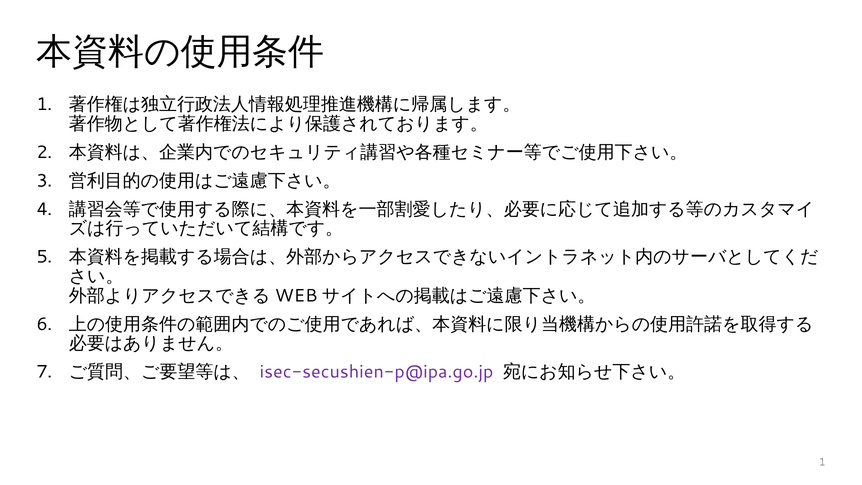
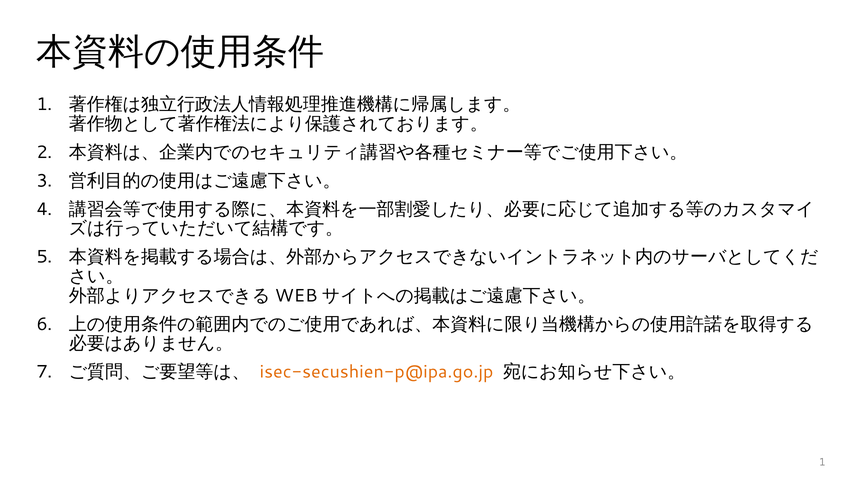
isec-secushien-p@ipa.go.jp colour: purple -> orange (376, 372)
